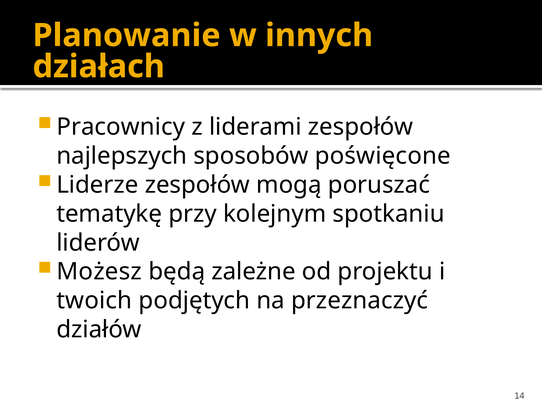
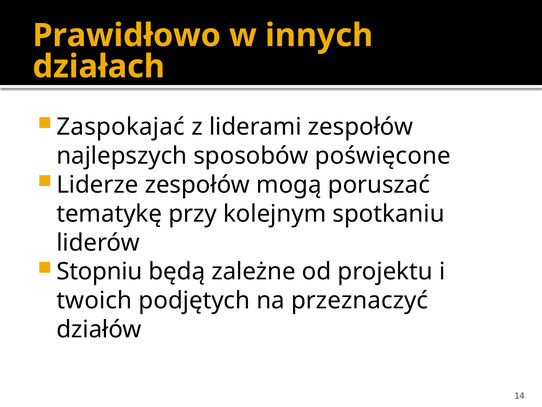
Planowanie: Planowanie -> Prawidłowo (127, 35)
Pracownicy: Pracownicy -> Zaspokajać (121, 127)
Możesz: Możesz -> Stopniu (99, 271)
